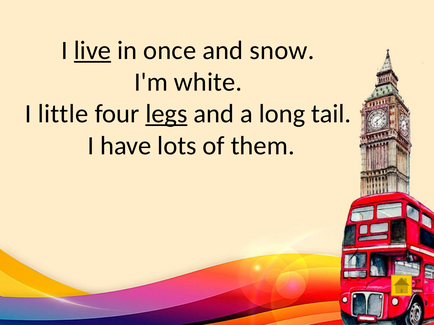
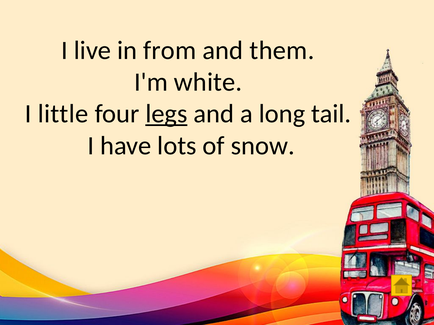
live underline: present -> none (93, 50)
once: once -> from (170, 50)
snow: snow -> them (282, 50)
them: them -> snow (263, 146)
